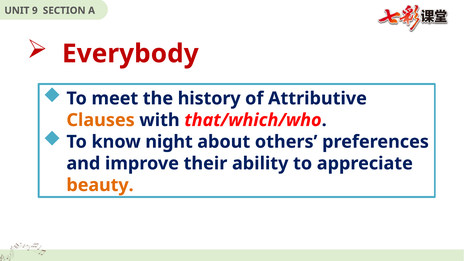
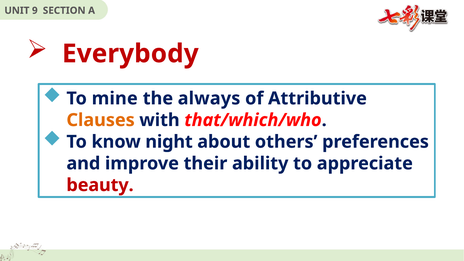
meet: meet -> mine (115, 98)
history: history -> always (209, 98)
beauty colour: orange -> red (100, 185)
